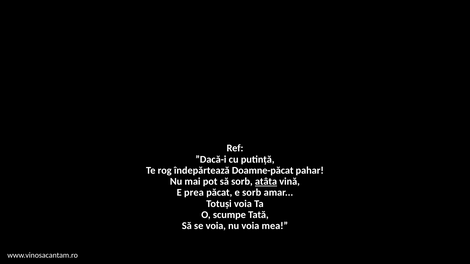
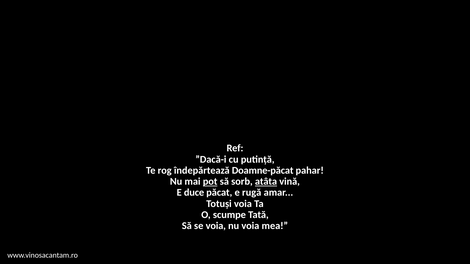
pot underline: none -> present (210, 182)
prea: prea -> duce (194, 193)
e sorb: sorb -> rugă (252, 193)
